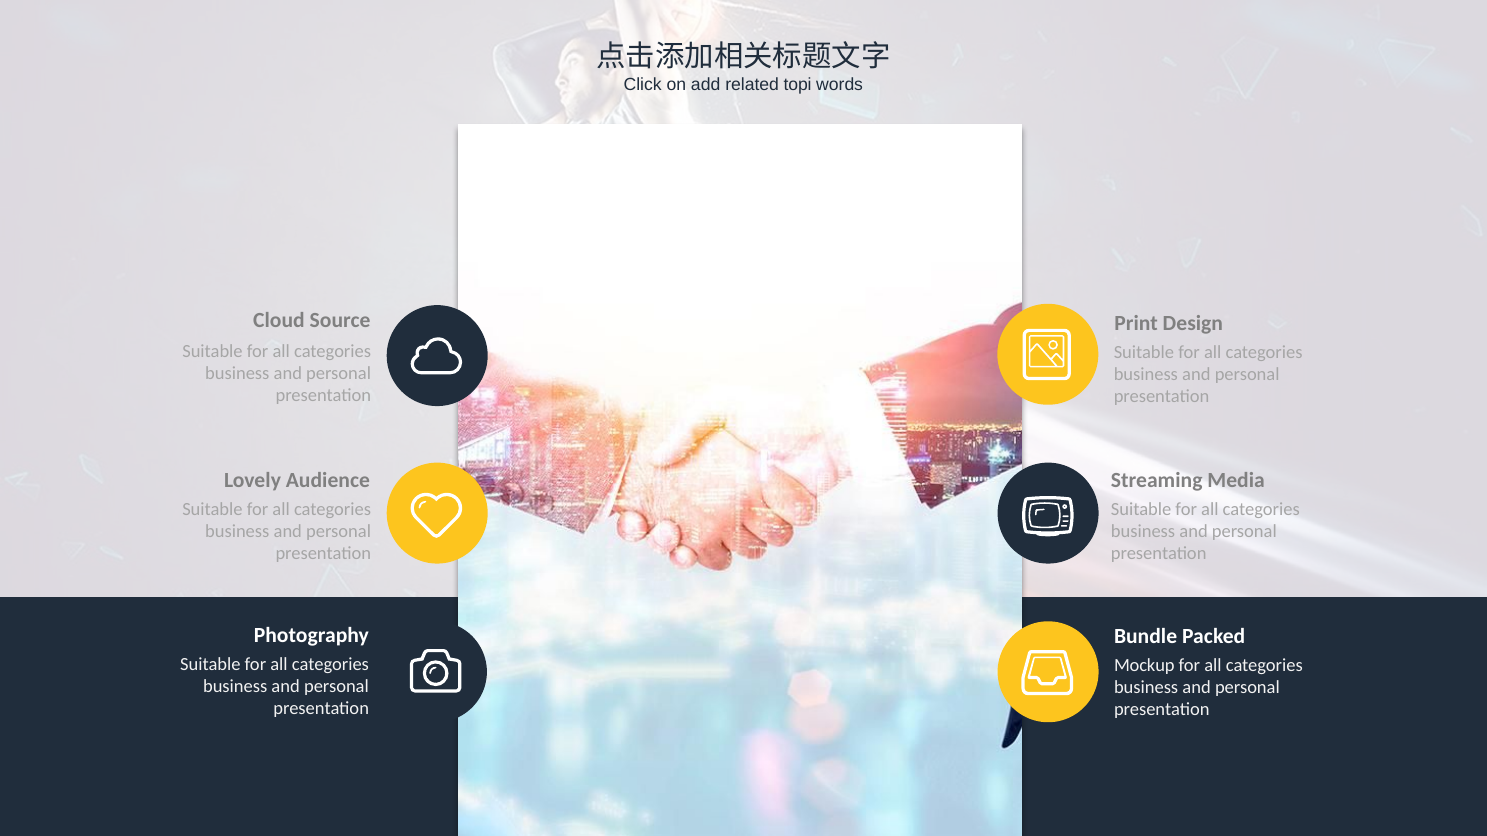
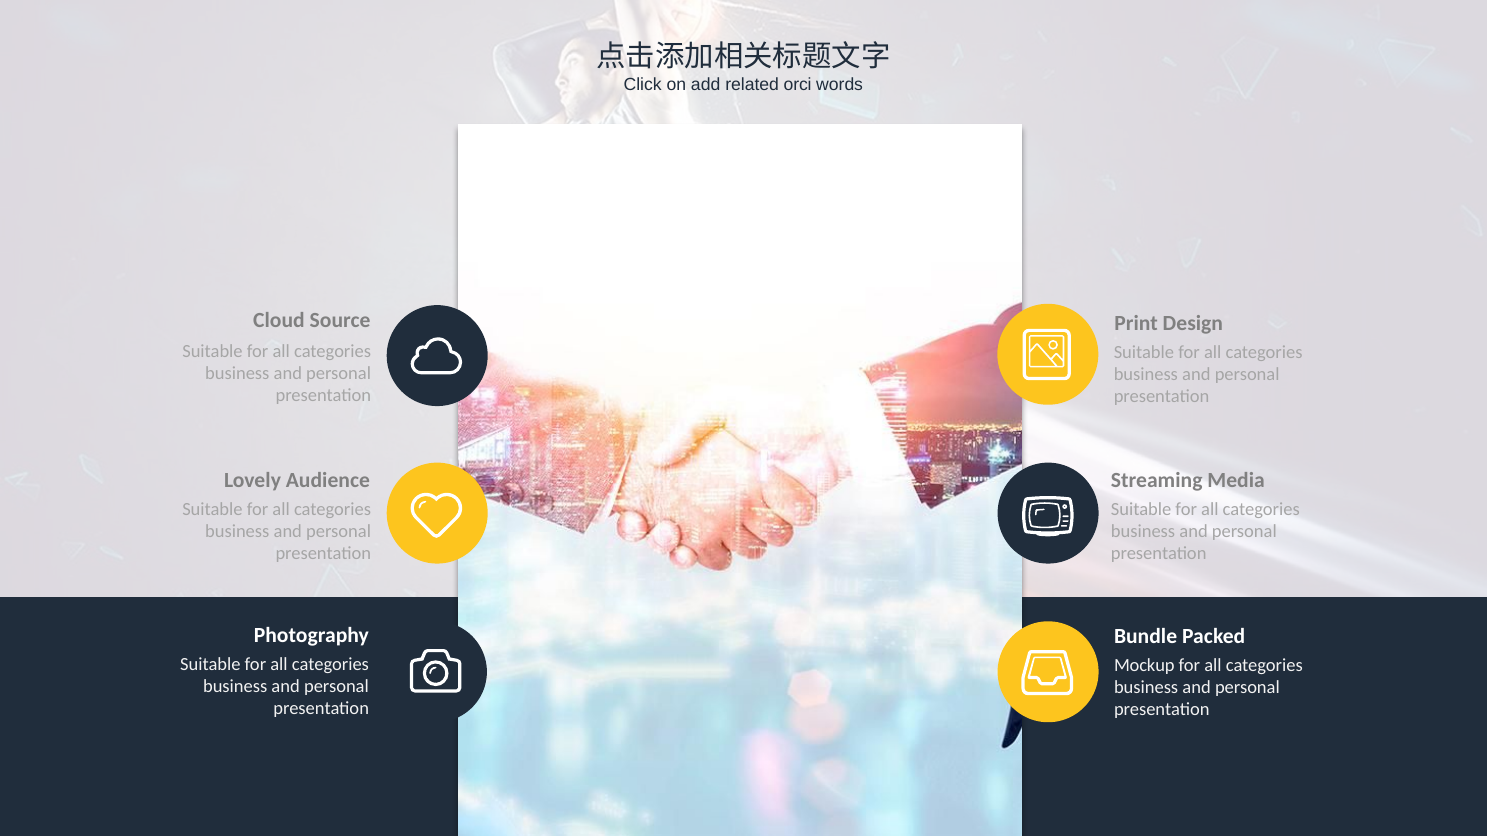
topi: topi -> orci (798, 85)
